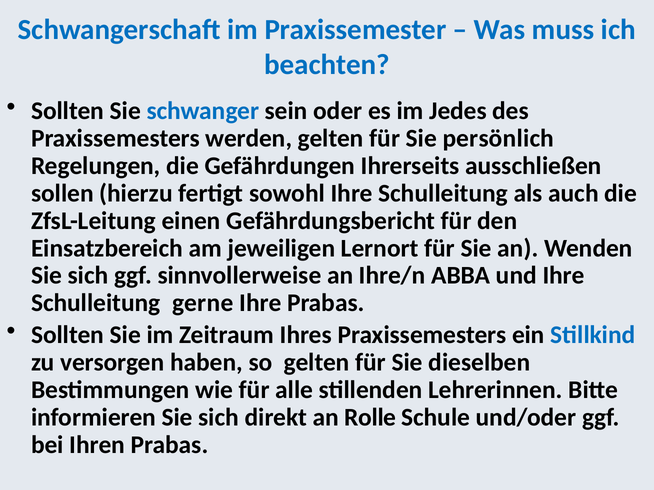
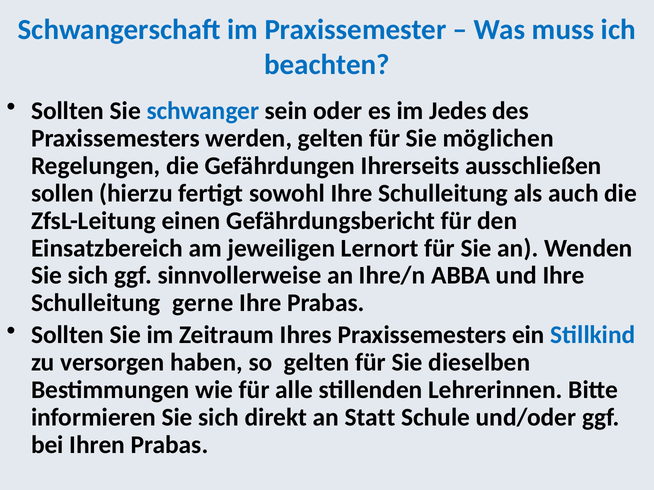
persönlich: persönlich -> möglichen (498, 139)
Rolle: Rolle -> Statt (370, 418)
